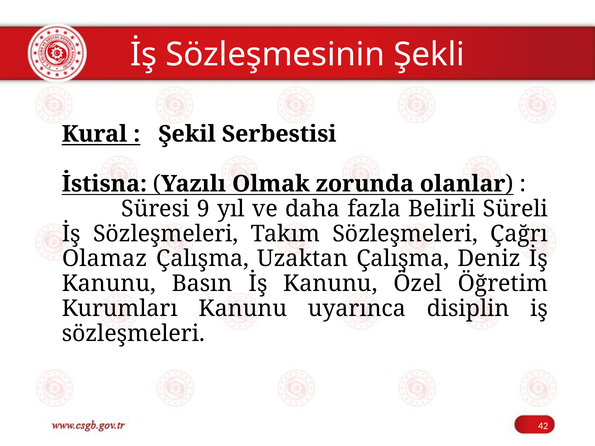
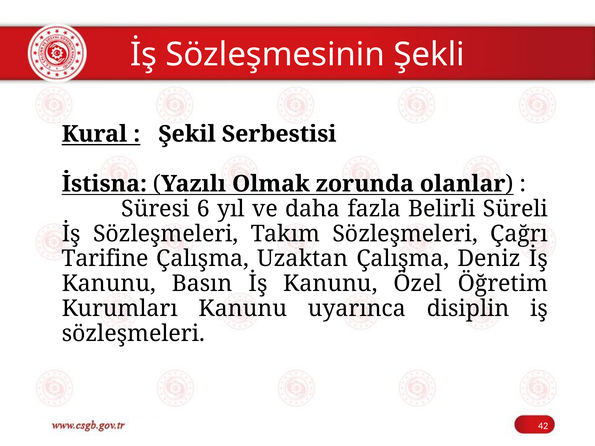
9: 9 -> 6 (203, 209)
Olamaz: Olamaz -> Tarifine (105, 259)
